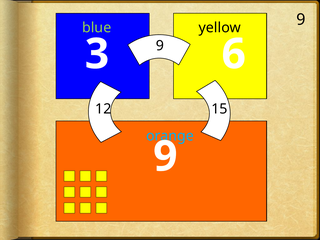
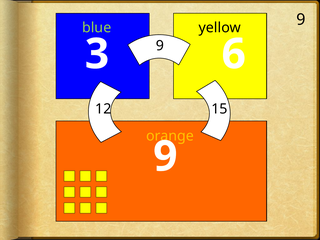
orange colour: light blue -> yellow (170, 136)
